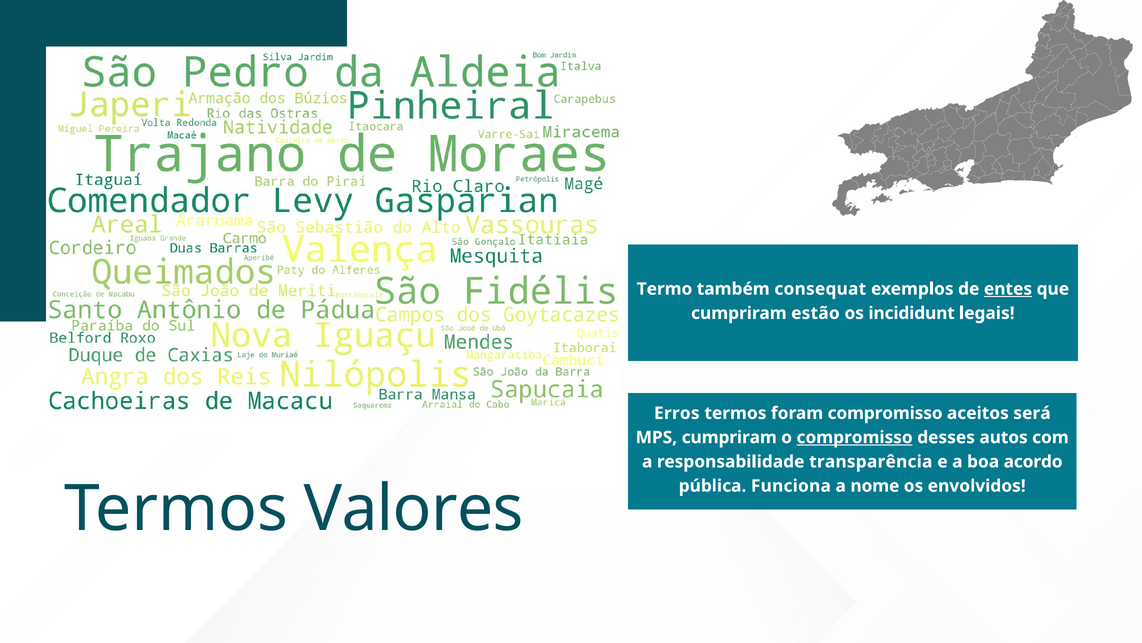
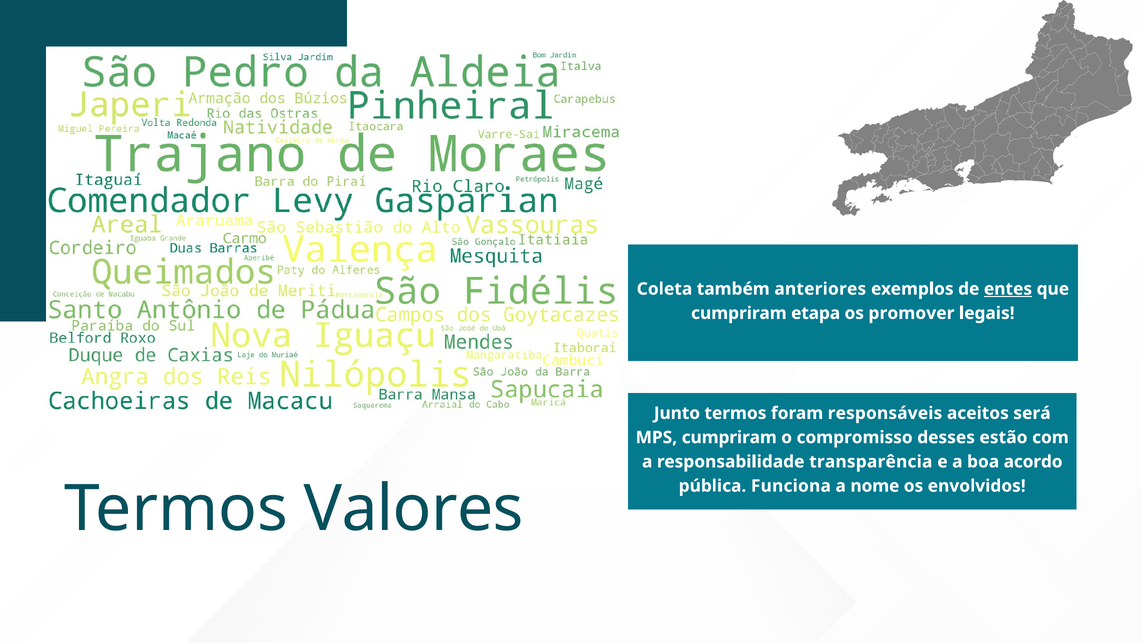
Termo: Termo -> Coleta (664, 289)
consequat: consequat -> anteriores (820, 289)
estão: estão -> etapa (816, 313)
incididunt: incididunt -> promover (911, 313)
Erros: Erros -> Junto (677, 413)
foram compromisso: compromisso -> responsáveis (885, 413)
compromisso underline: present -> none (855, 437)
autos: autos -> estão (1003, 437)
